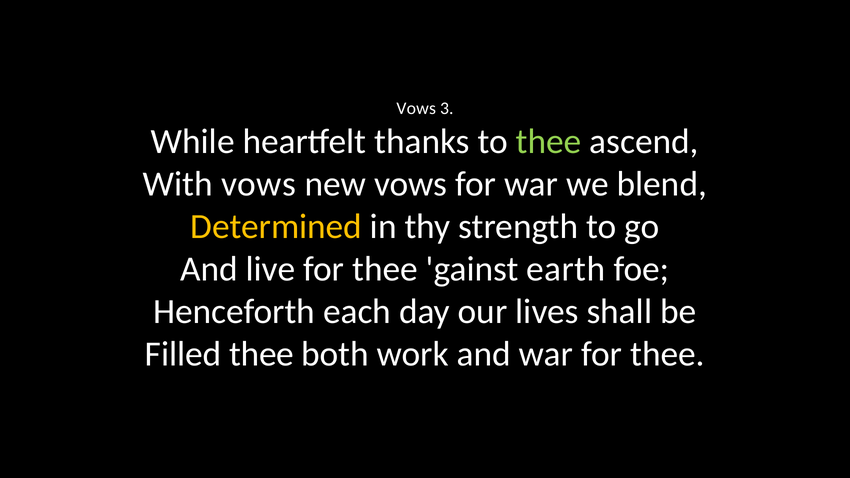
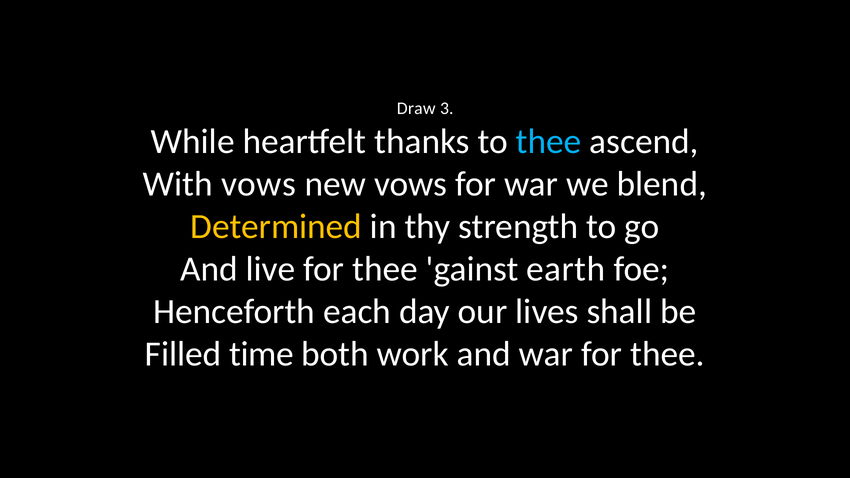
Vows: Vows -> Draw (416, 109)
thee colour: light green -> light blue (549, 142)
Filled thee: thee -> time (262, 354)
